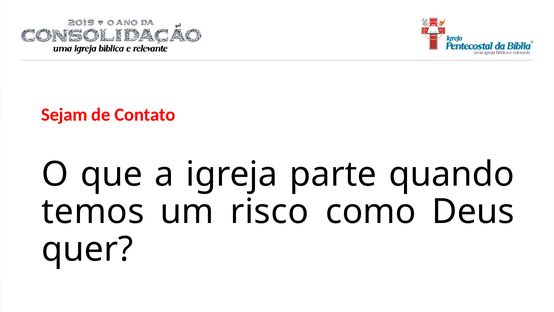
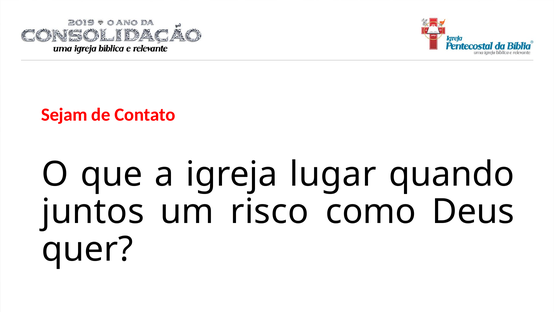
parte: parte -> lugar (333, 174)
temos: temos -> juntos (93, 212)
